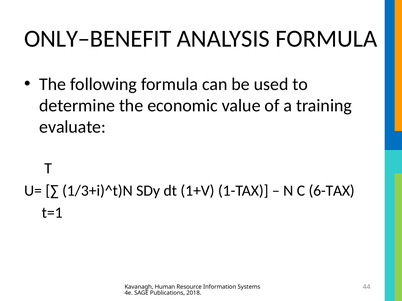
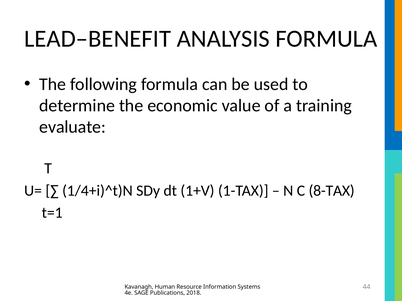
ONLY–BENEFIT: ONLY–BENEFIT -> LEAD–BENEFIT (98, 39)
1/3+i)^t)N: 1/3+i)^t)N -> 1/4+i)^t)N (97, 191)
6-TAX: 6-TAX -> 8-TAX (332, 191)
